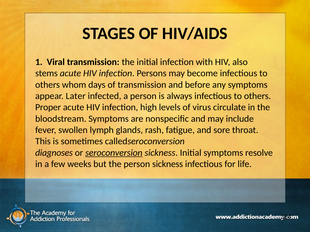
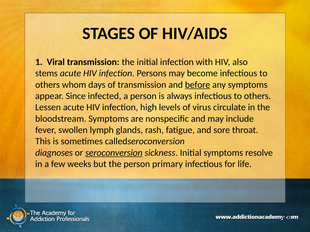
before underline: none -> present (198, 85)
Later: Later -> Since (76, 96)
Proper: Proper -> Lessen (48, 108)
person sickness: sickness -> primary (168, 164)
